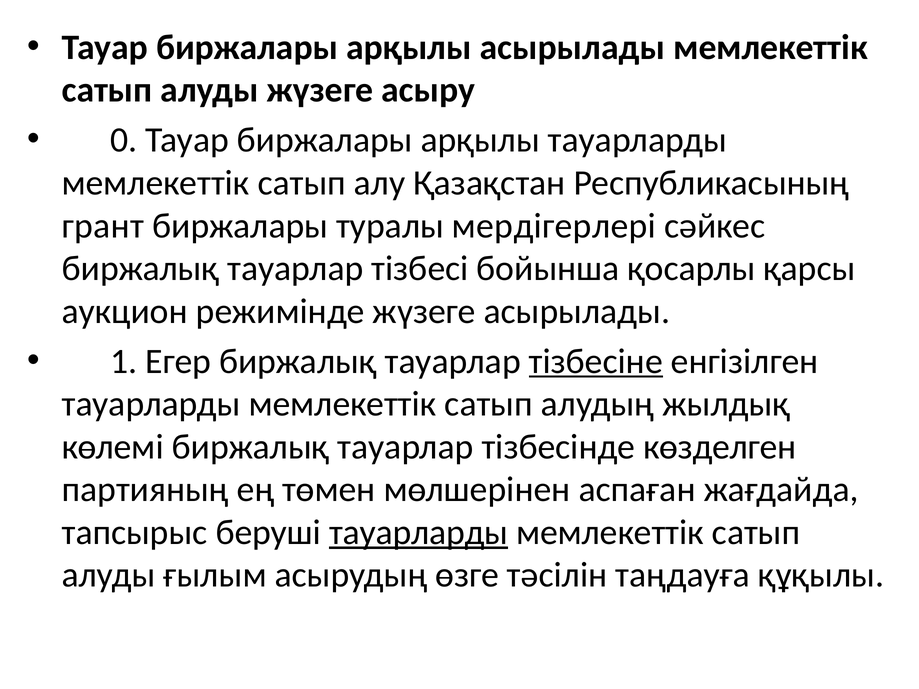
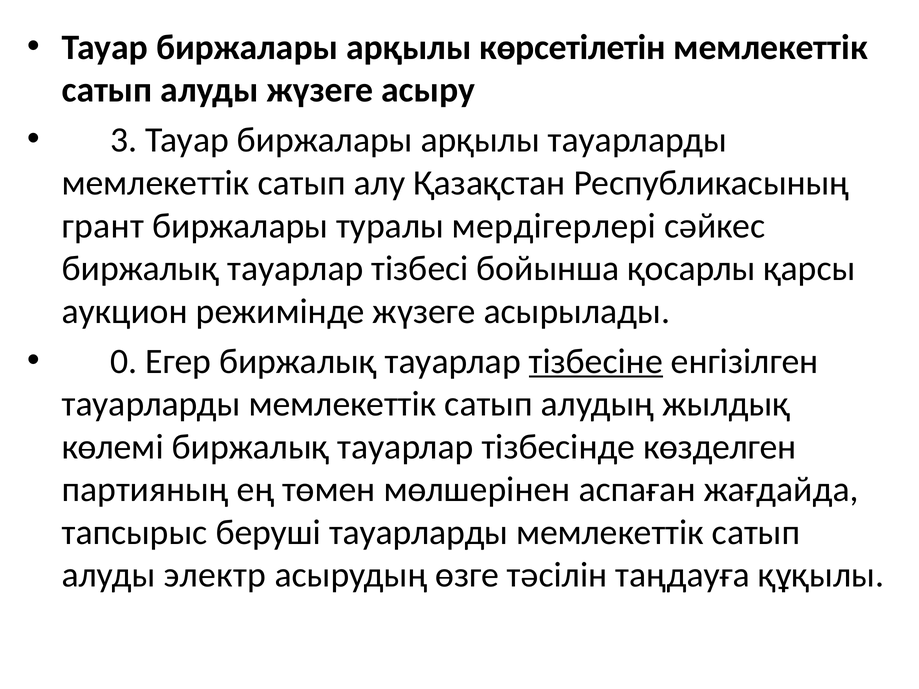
арқылы асырылады: асырылады -> көрсетілетін (573, 47)
0: 0 -> 3 (124, 140)
1: 1 -> 0 (124, 361)
тауарларды underline: present -> none (419, 533)
ғылым: ғылым -> электр (215, 575)
